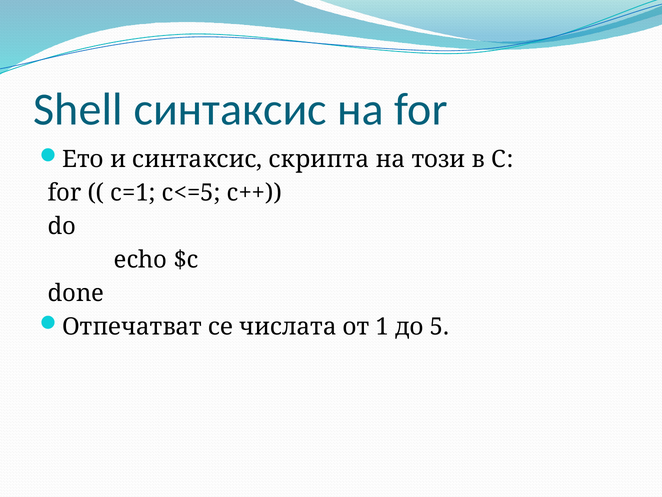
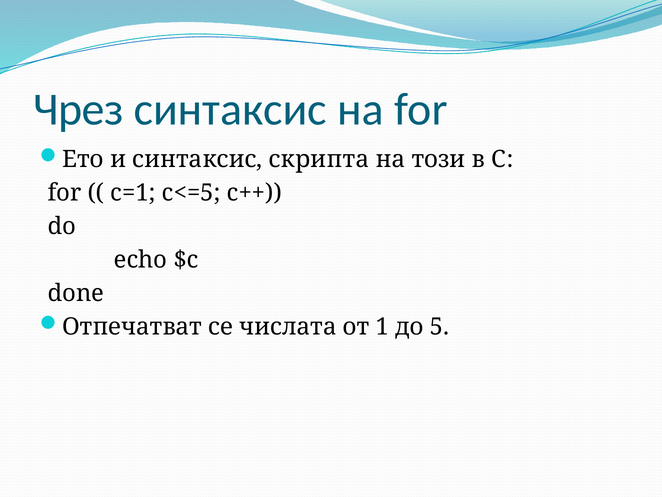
Shell: Shell -> Чрез (78, 109)
